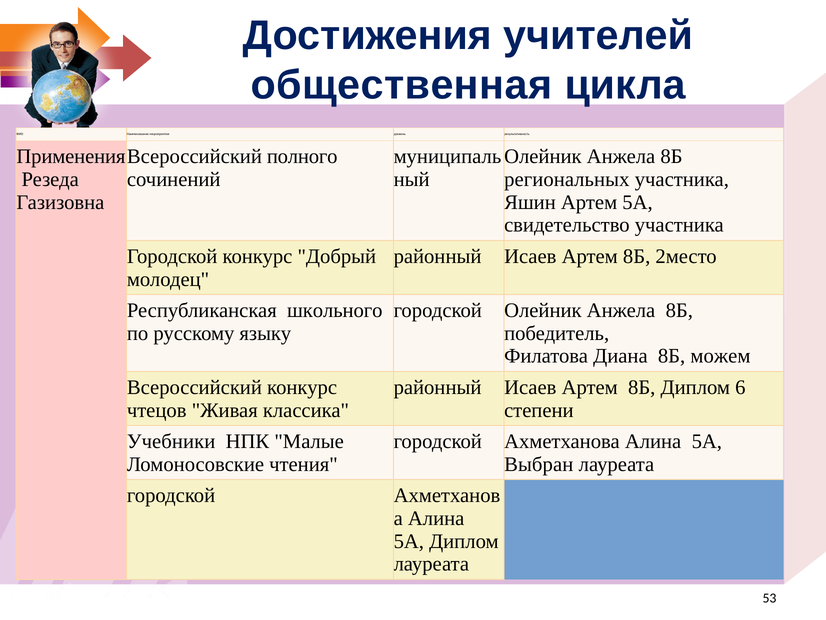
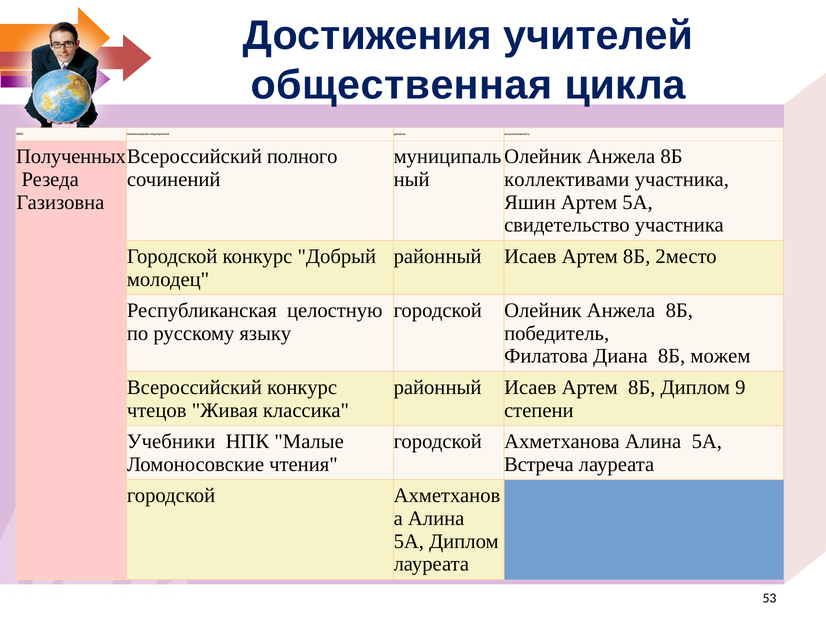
Применения: Применения -> Полученных (71, 156)
региональных: региональных -> коллективами (567, 179)
школьного: школьного -> целостную (335, 310)
6: 6 -> 9 (740, 387)
Выбран: Выбран -> Встреча (539, 464)
